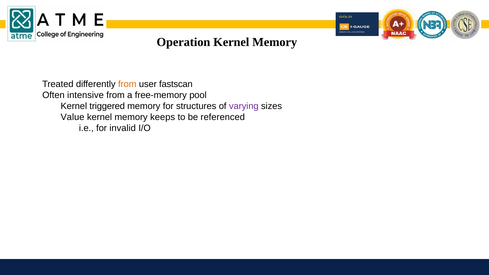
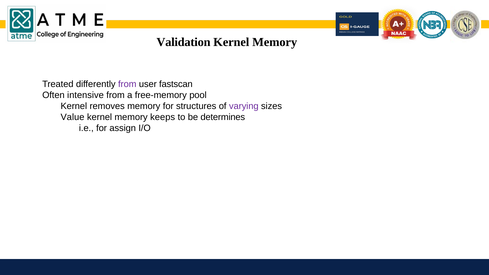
Operation: Operation -> Validation (184, 42)
from colour: orange -> purple (127, 84)
triggered: triggered -> removes (107, 106)
referenced: referenced -> determines (223, 117)
invalid: invalid -> assign (123, 128)
